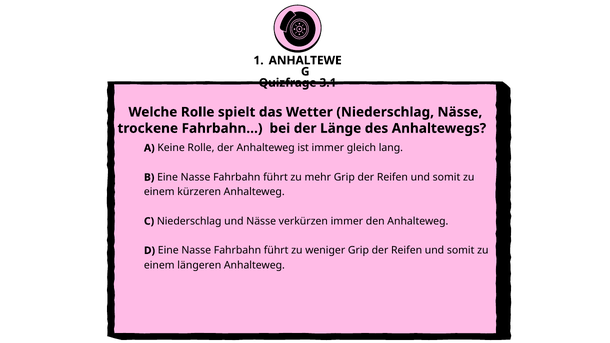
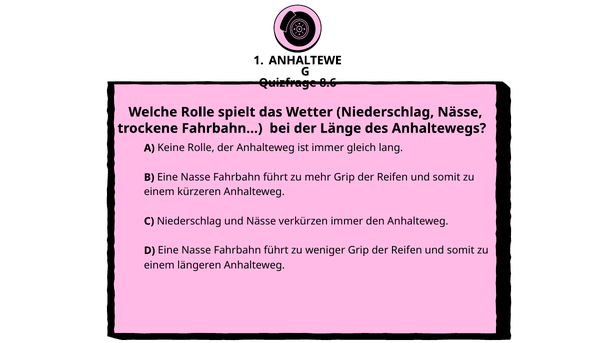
3.1: 3.1 -> 8.6 (328, 83)
